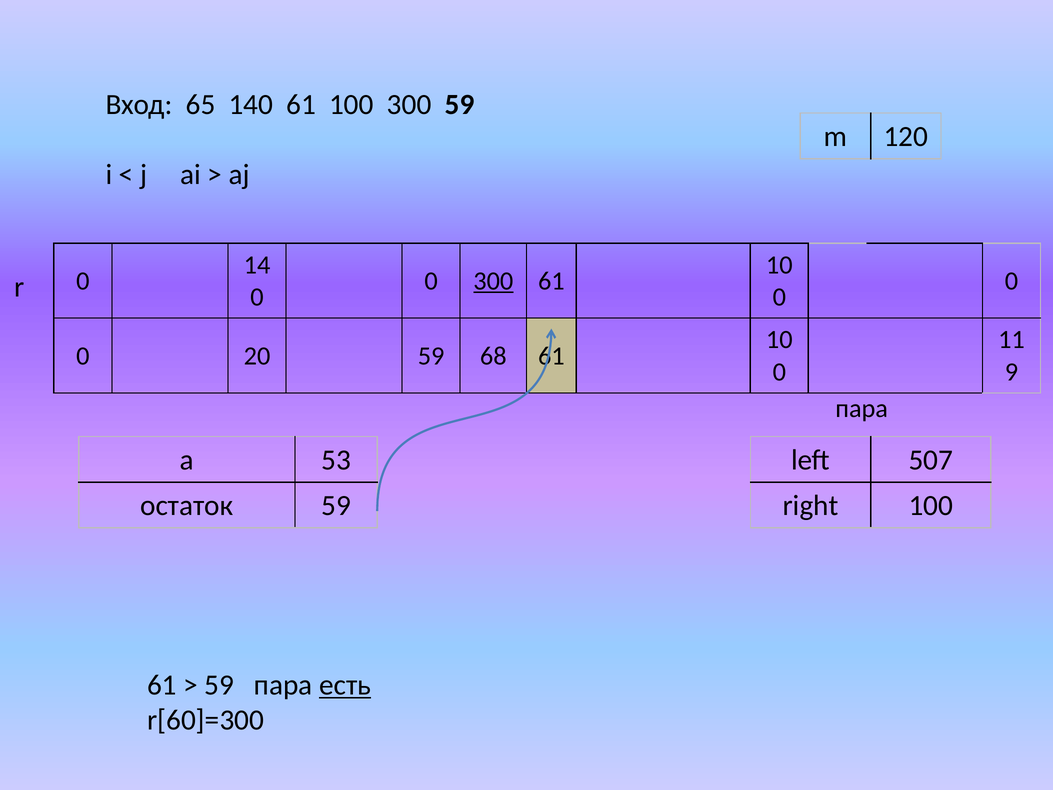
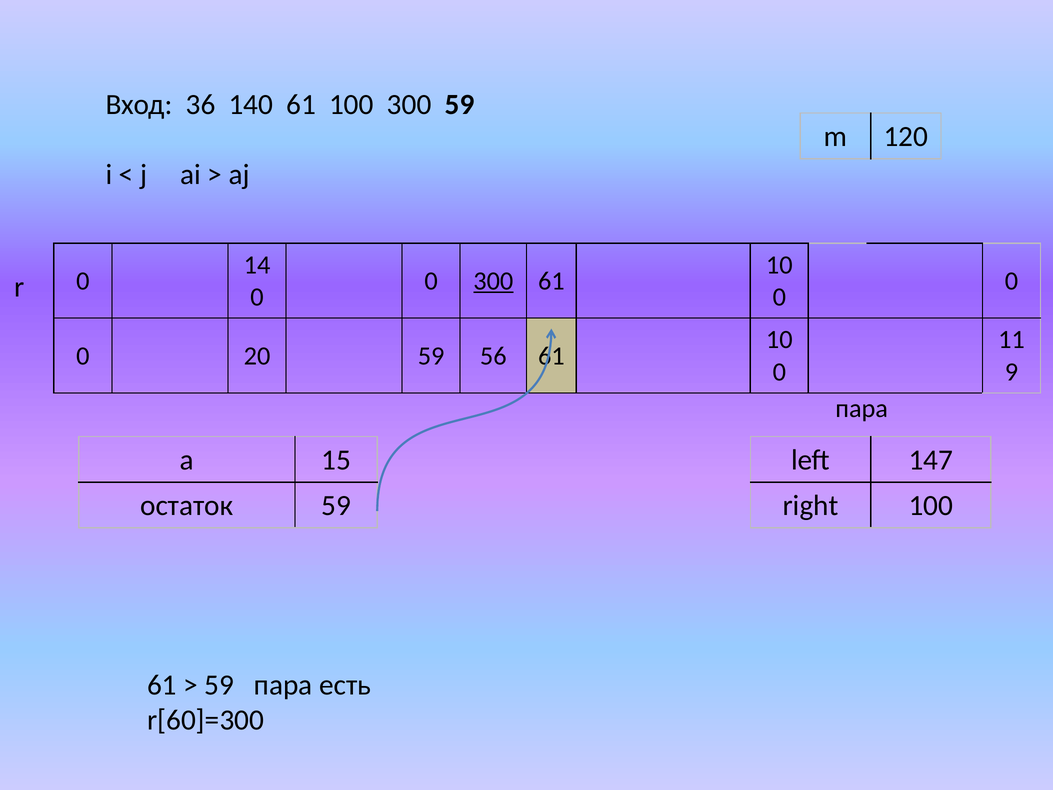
65: 65 -> 36 (201, 105)
68: 68 -> 56 (493, 356)
53: 53 -> 15 (336, 460)
507: 507 -> 147 (931, 460)
есть underline: present -> none (345, 685)
